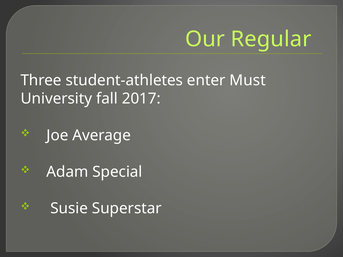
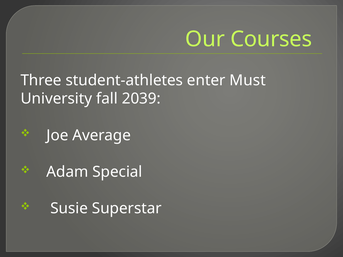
Regular: Regular -> Courses (271, 39)
2017: 2017 -> 2039 (141, 99)
